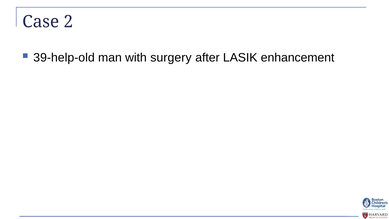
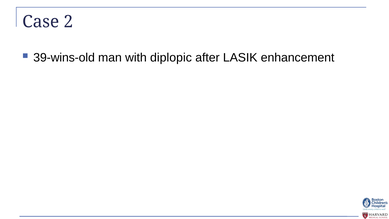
39-help-old: 39-help-old -> 39-wins-old (64, 57)
surgery: surgery -> diplopic (171, 57)
